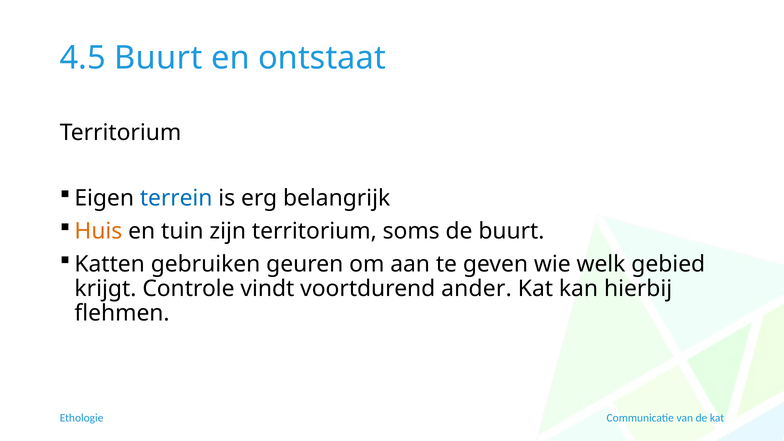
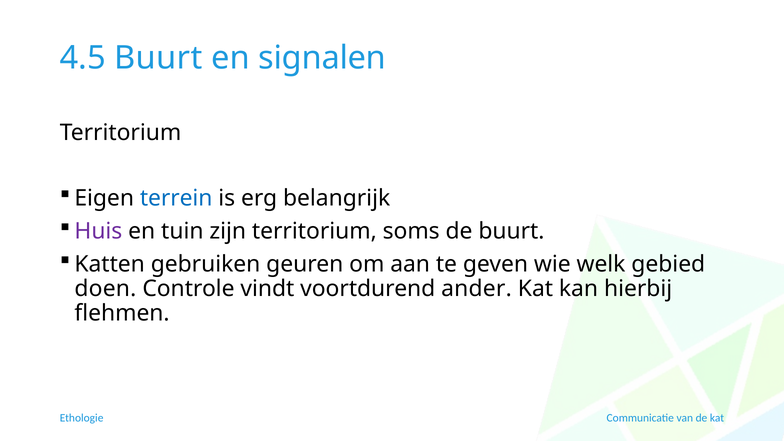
ontstaat: ontstaat -> signalen (322, 58)
Huis colour: orange -> purple (98, 231)
krijgt: krijgt -> doen (105, 289)
